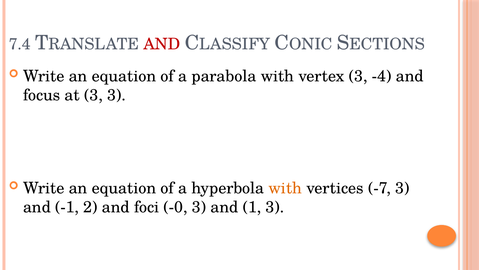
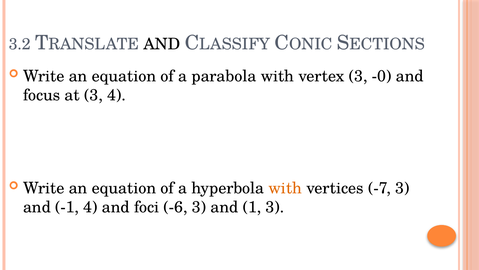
7.4: 7.4 -> 3.2 (20, 44)
AND colour: red -> black (162, 44)
-4: -4 -> -0 (382, 76)
3 3: 3 -> 4 (117, 95)
-1 2: 2 -> 4 (90, 207)
-0: -0 -> -6 (176, 207)
